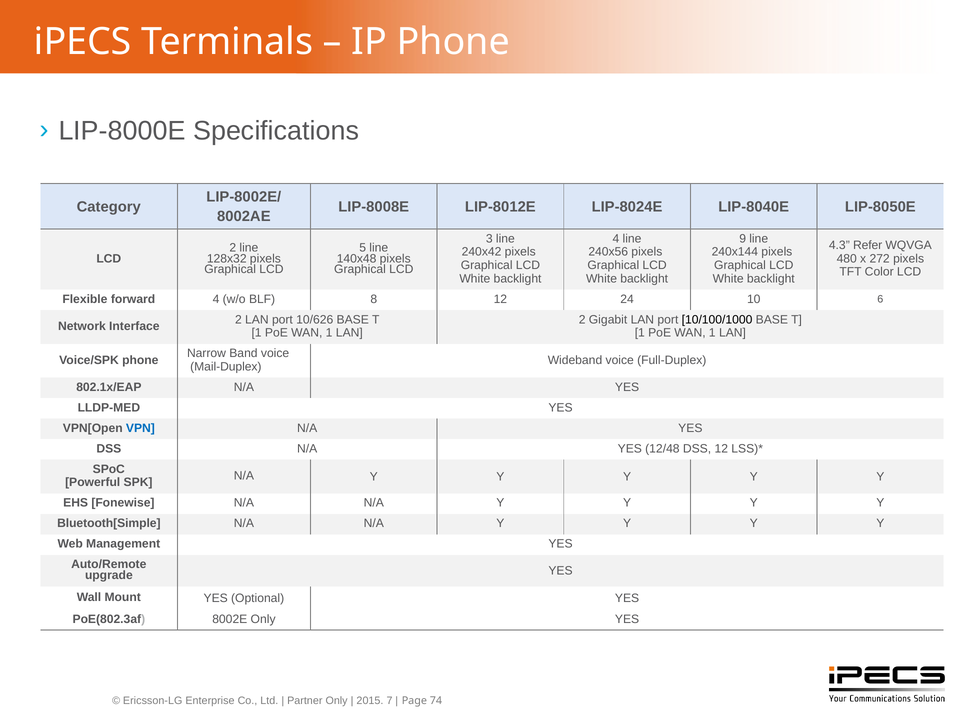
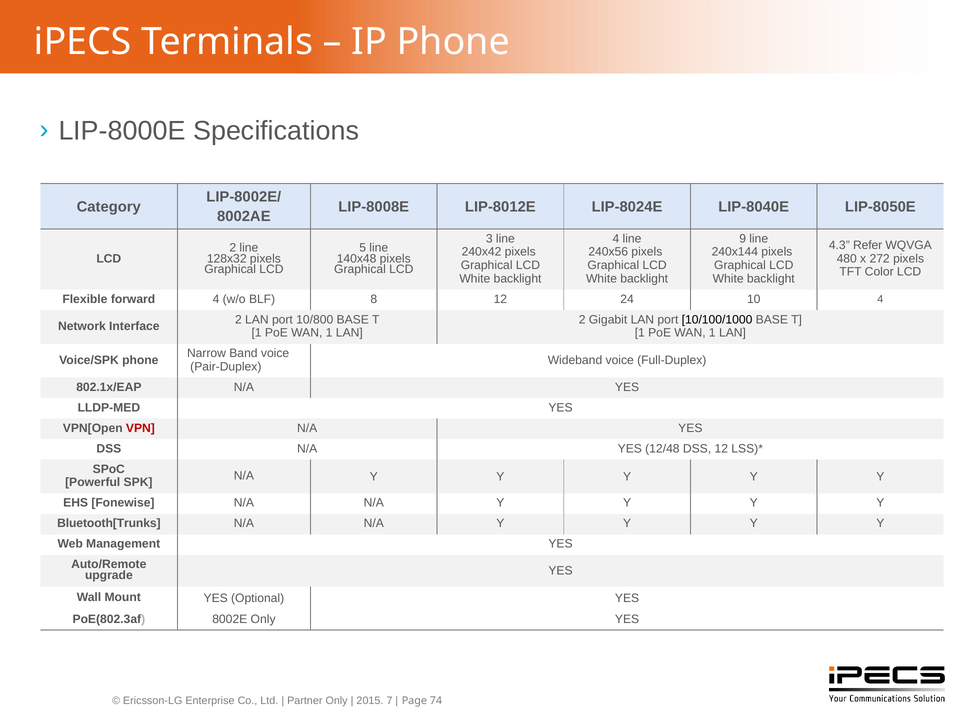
10 6: 6 -> 4 (880, 299)
10/626: 10/626 -> 10/800 (315, 320)
Mail-Duplex: Mail-Duplex -> Pair-Duplex (226, 367)
VPN colour: blue -> red (140, 428)
Bluetooth[Simple: Bluetooth[Simple -> Bluetooth[Trunks (109, 523)
